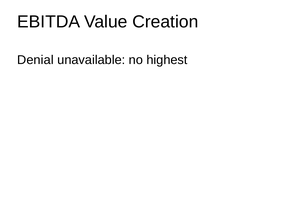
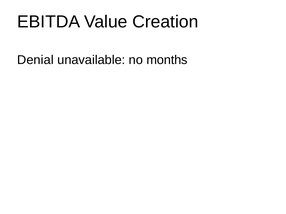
highest: highest -> months (167, 60)
